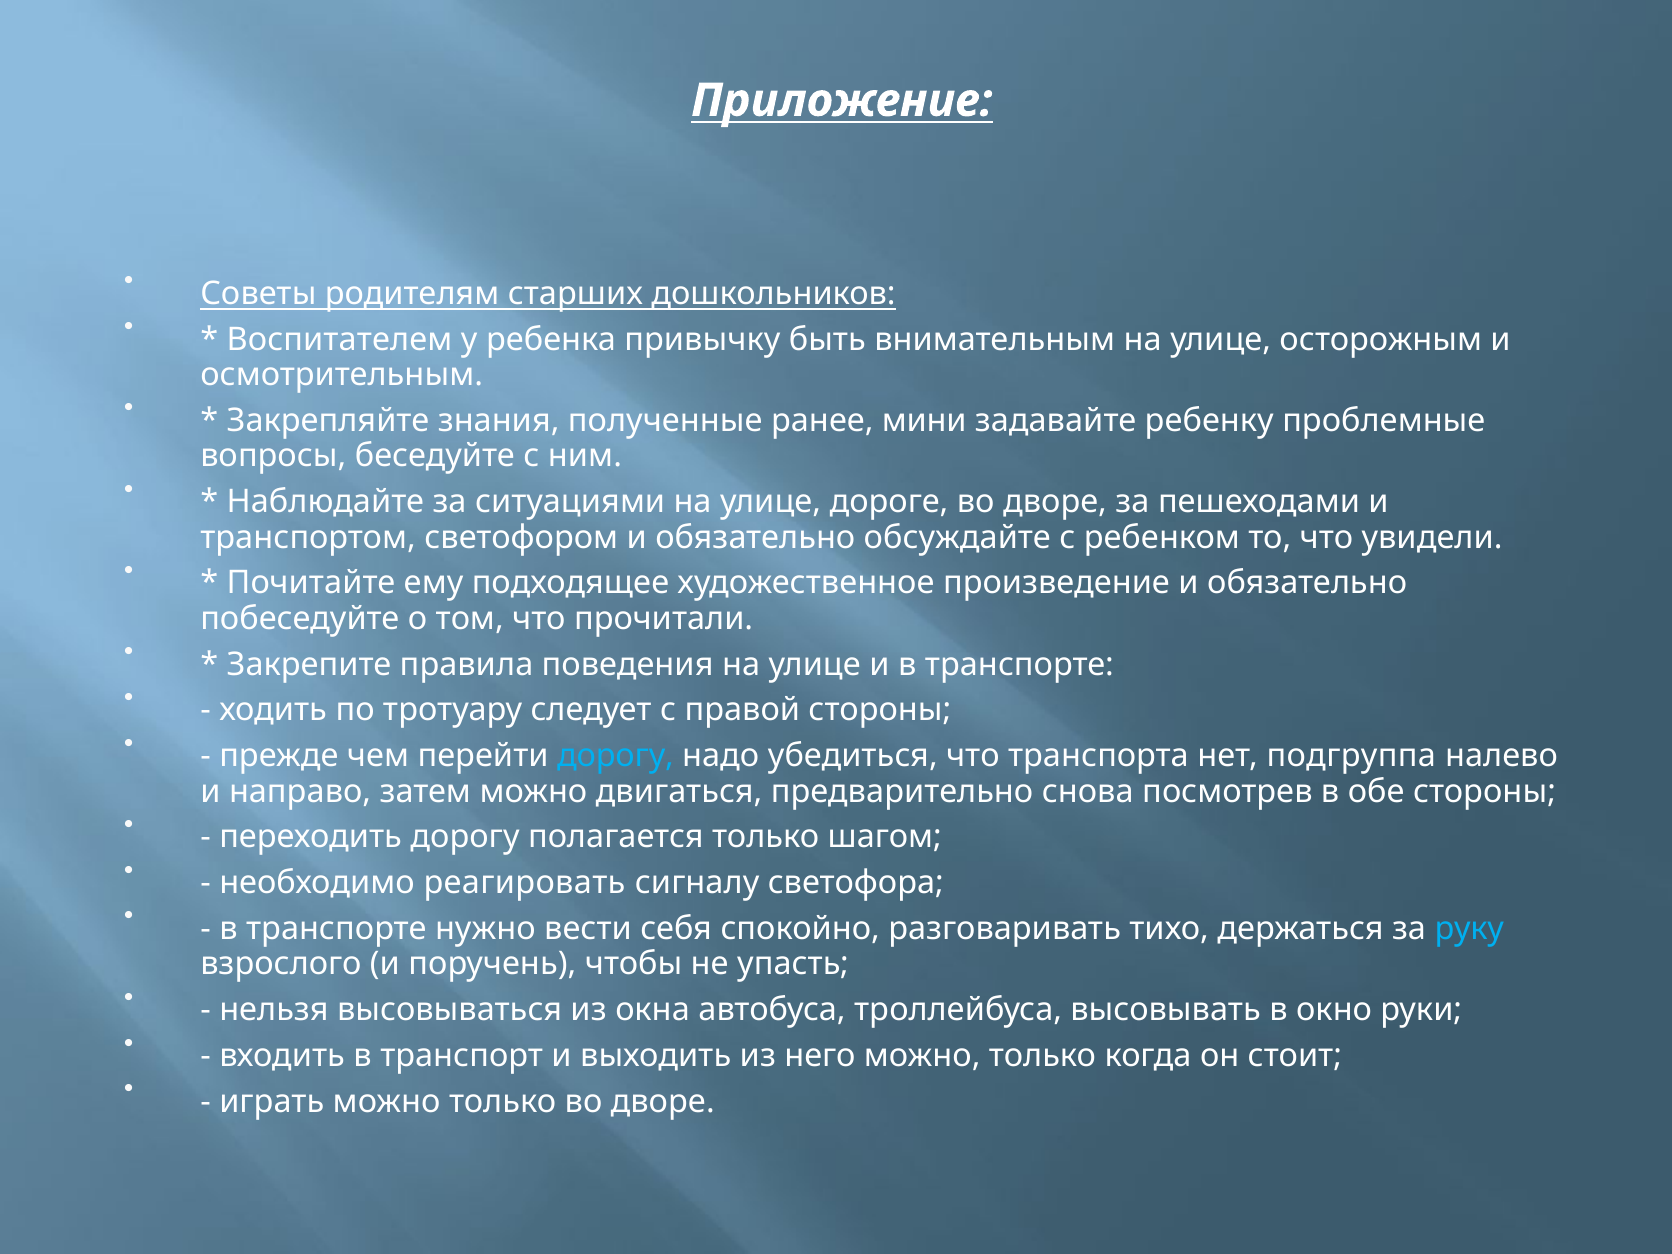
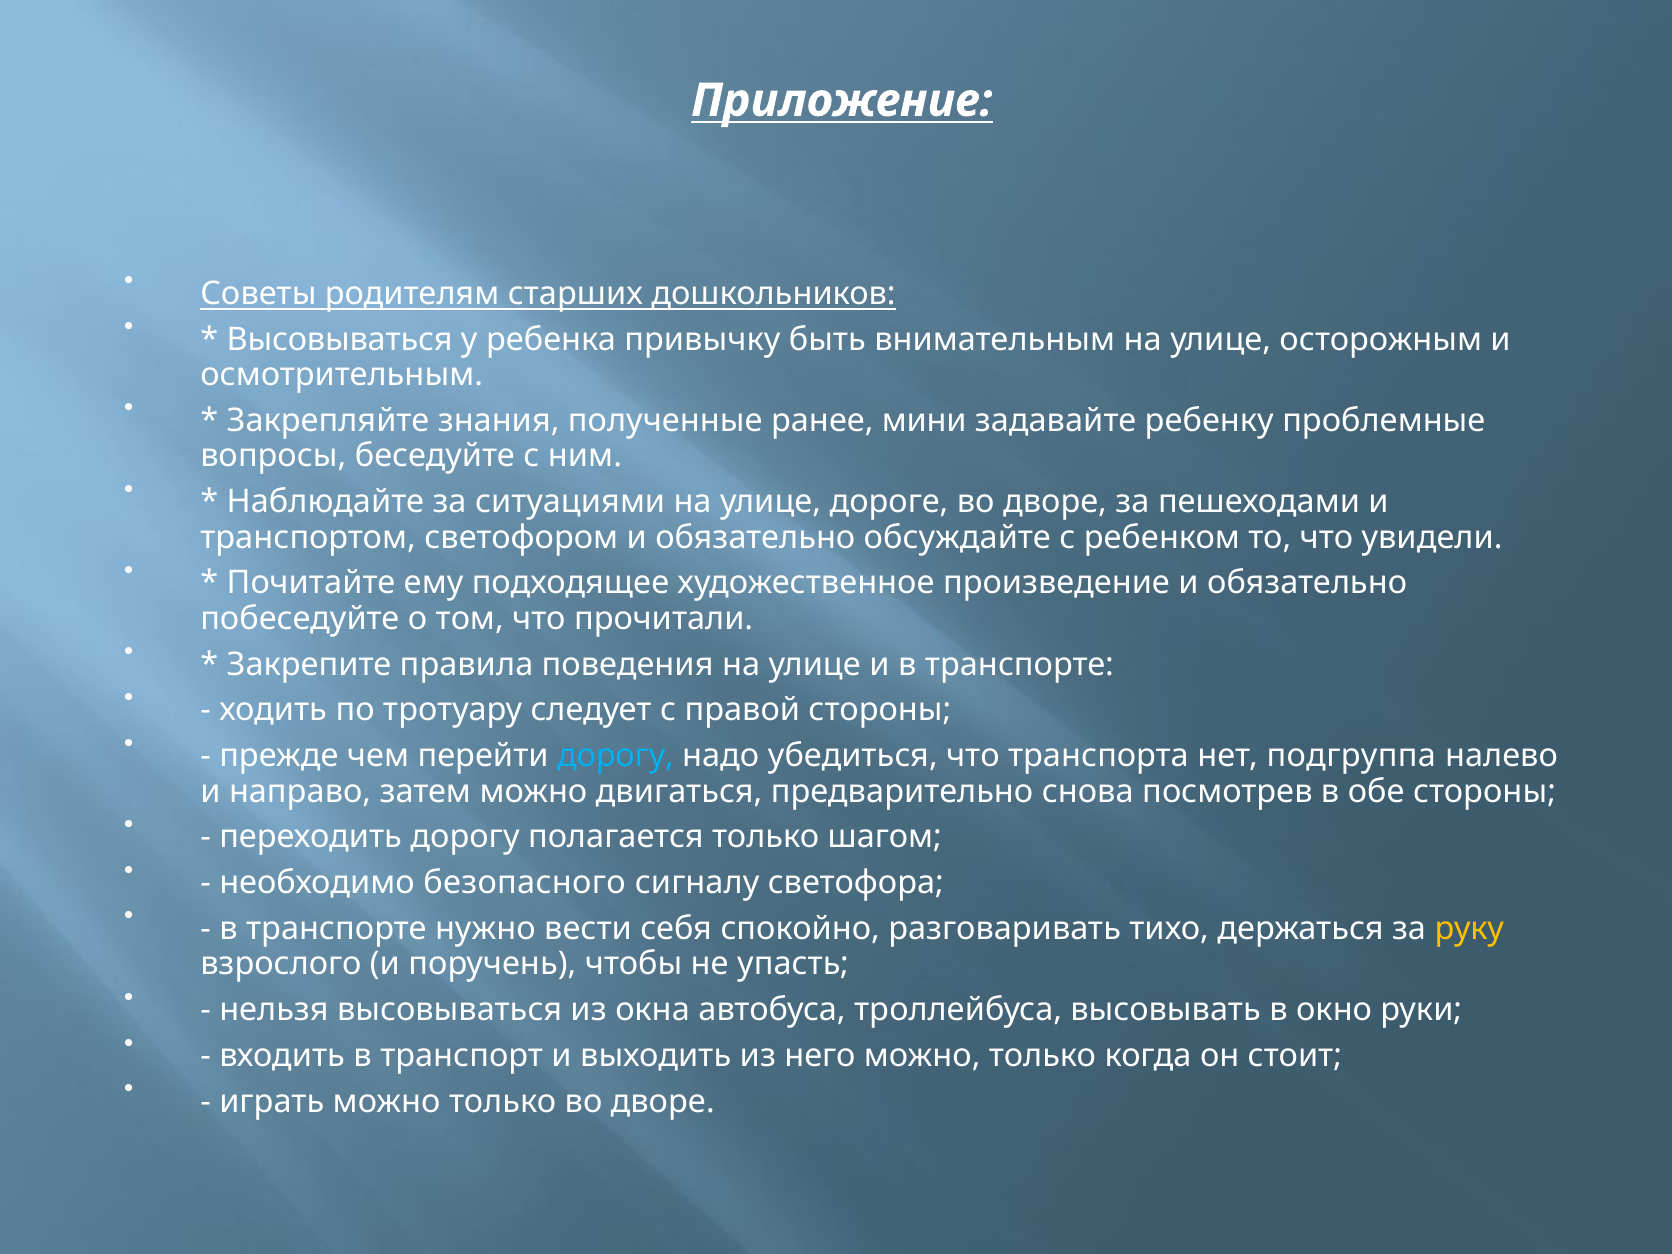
Воспитателем: Воспитателем -> Высовываться (340, 339)
реагировать: реагировать -> безопасного (525, 883)
руку colour: light blue -> yellow (1469, 929)
